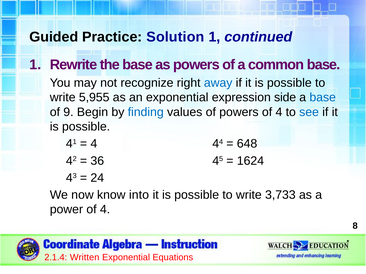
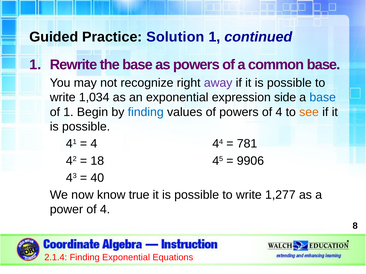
away colour: blue -> purple (218, 83)
5,955: 5,955 -> 1,034 (94, 98)
of 9: 9 -> 1 (68, 112)
see colour: blue -> orange (309, 112)
648: 648 -> 781 (247, 144)
36: 36 -> 18 (97, 161)
1624: 1624 -> 9906 (250, 161)
24: 24 -> 40 (97, 178)
into: into -> true (139, 195)
3,733: 3,733 -> 1,277 (280, 195)
2.1.4 Written: Written -> Finding (85, 258)
